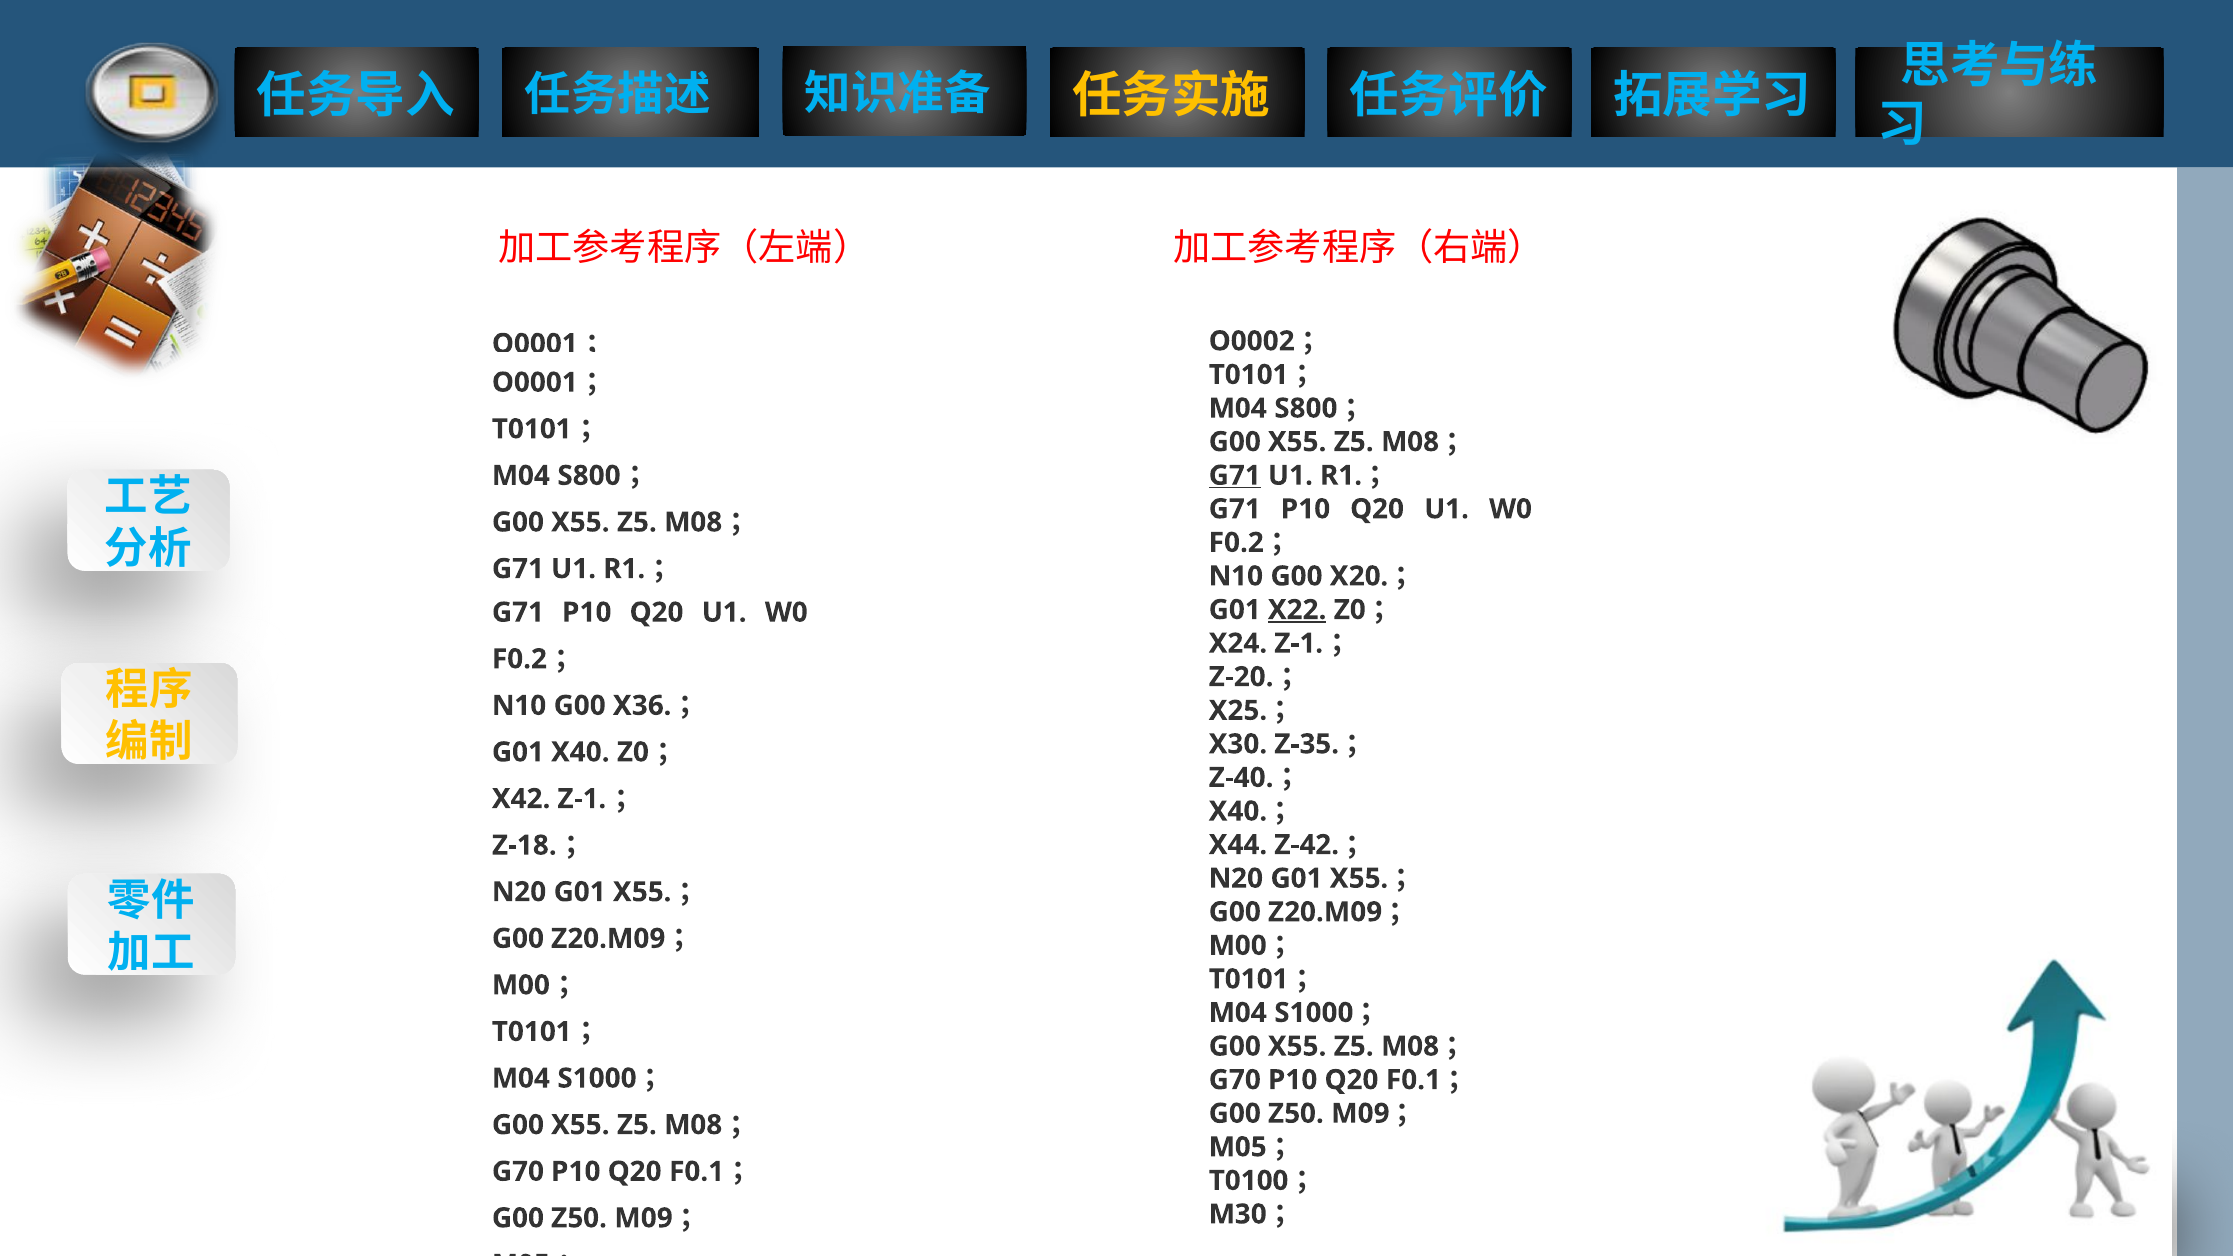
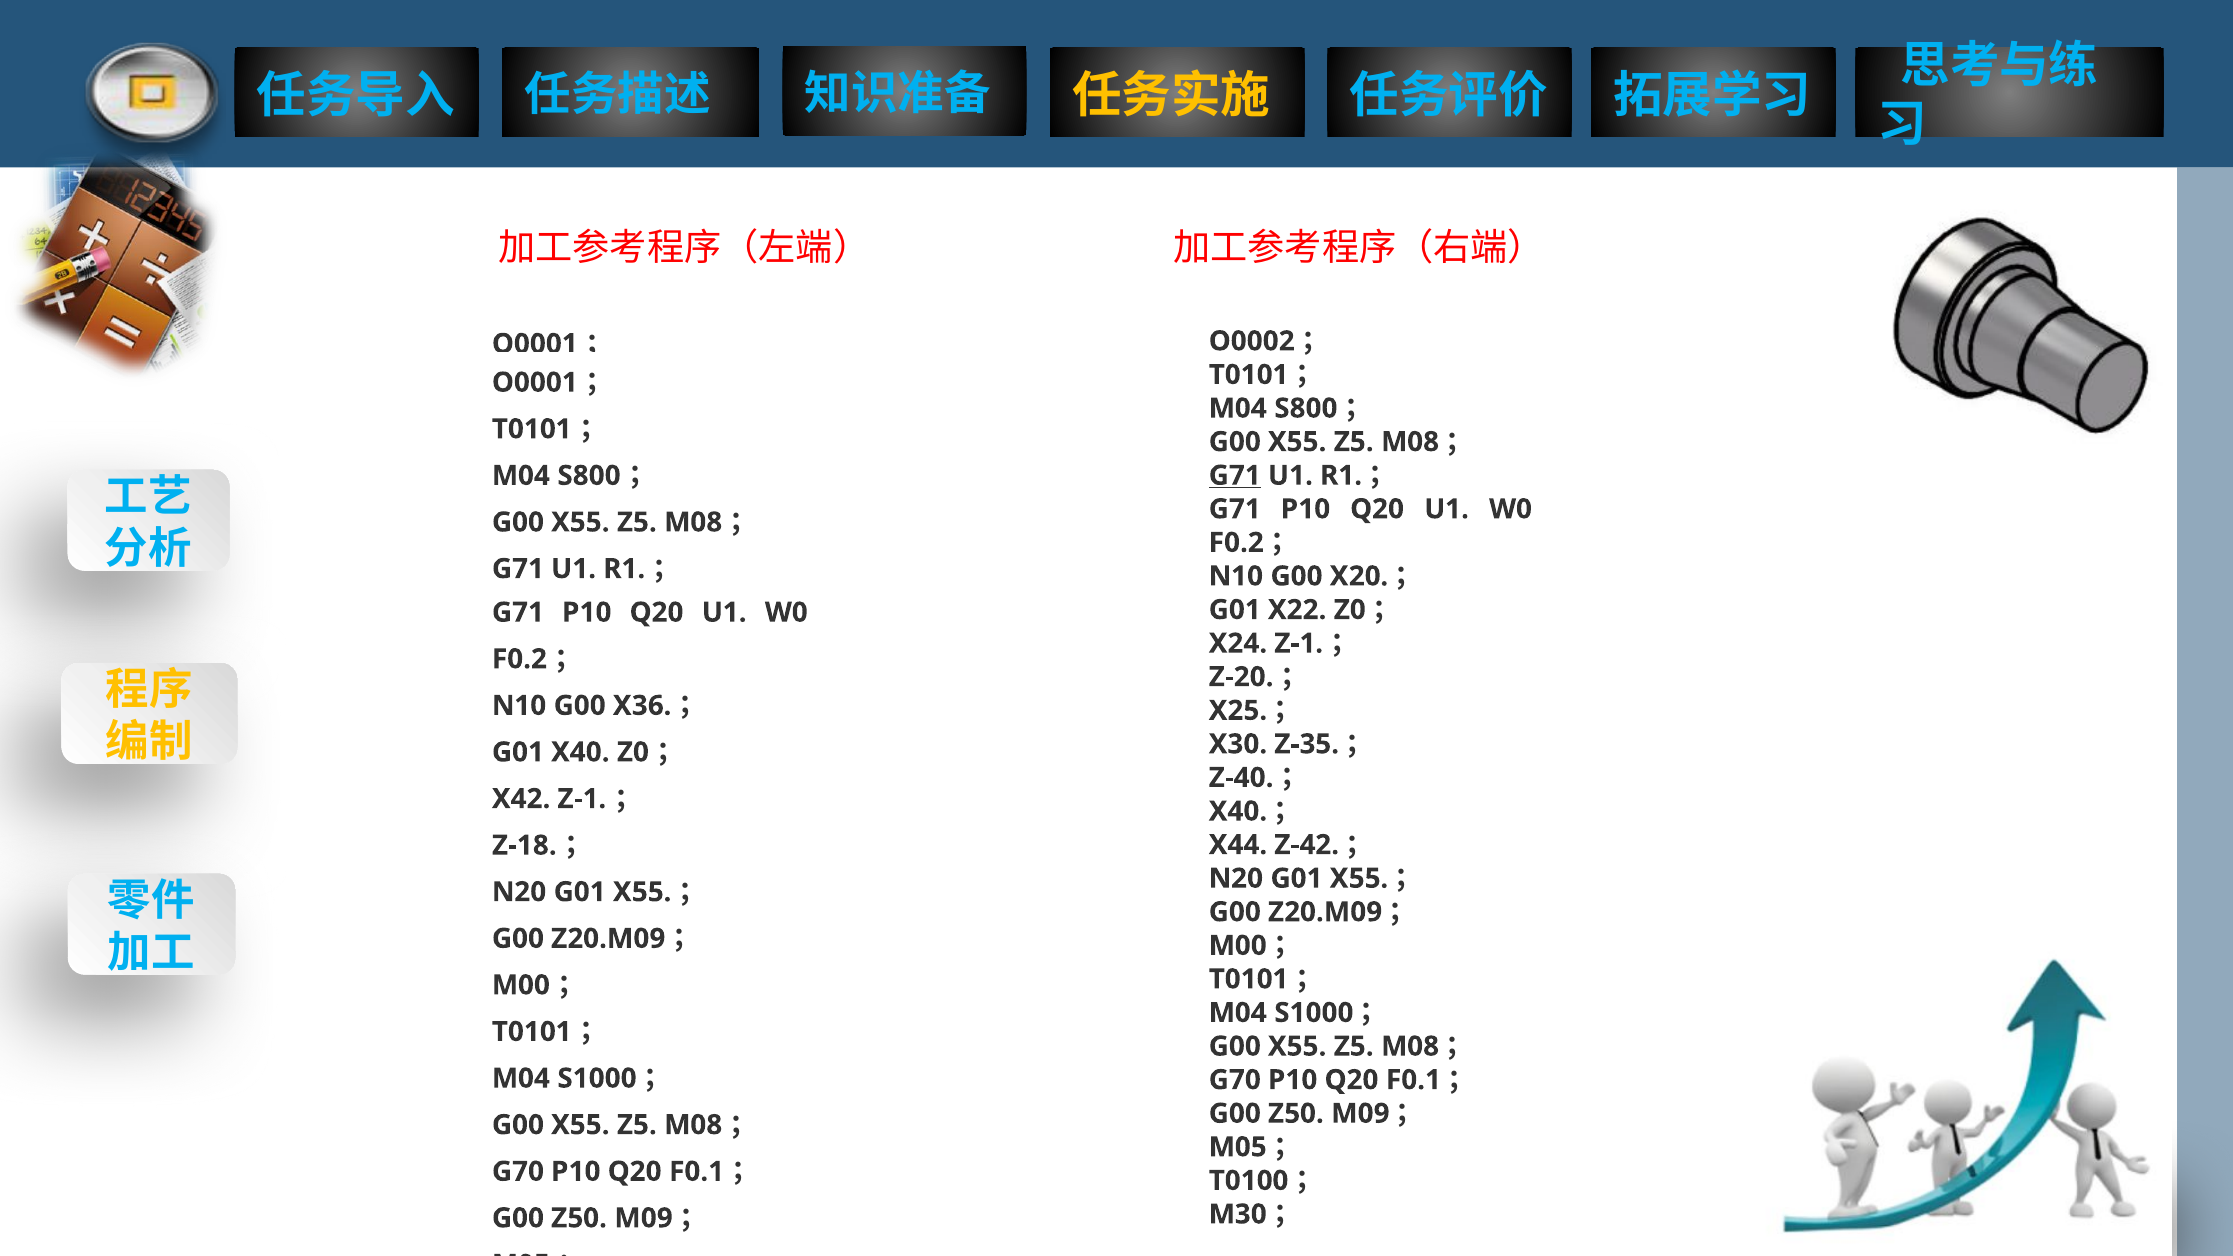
X22 underline: present -> none (1297, 610)
